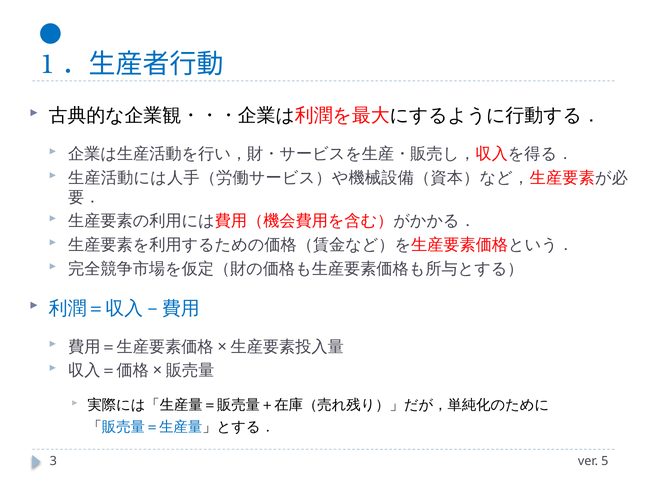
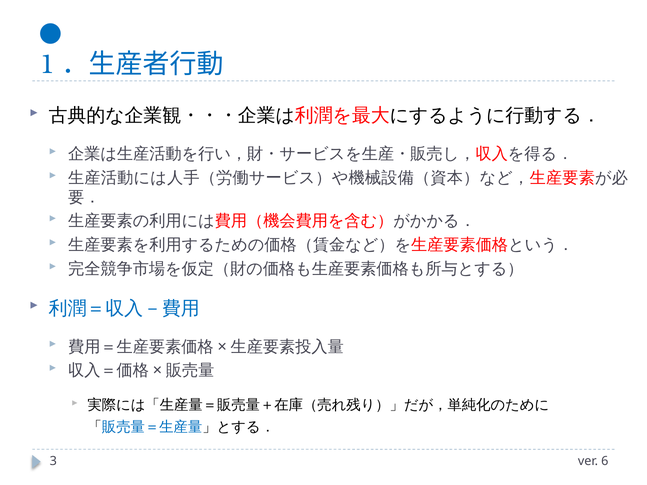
5: 5 -> 6 (605, 461)
